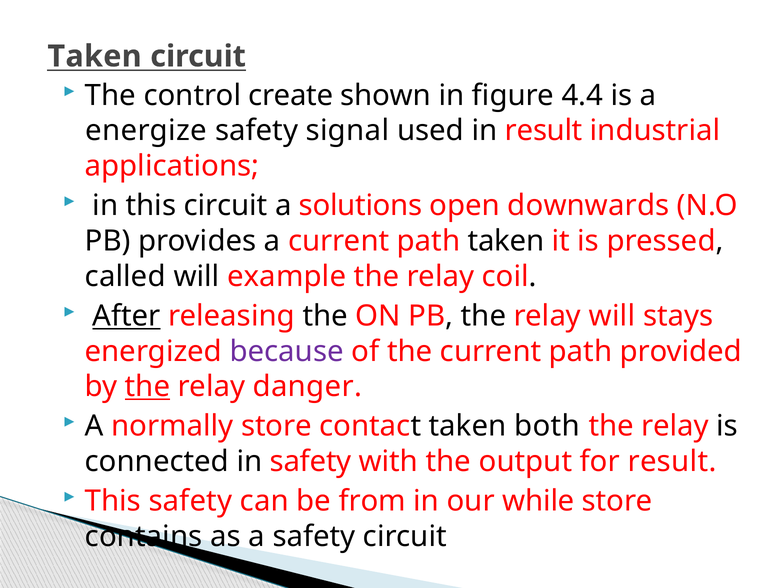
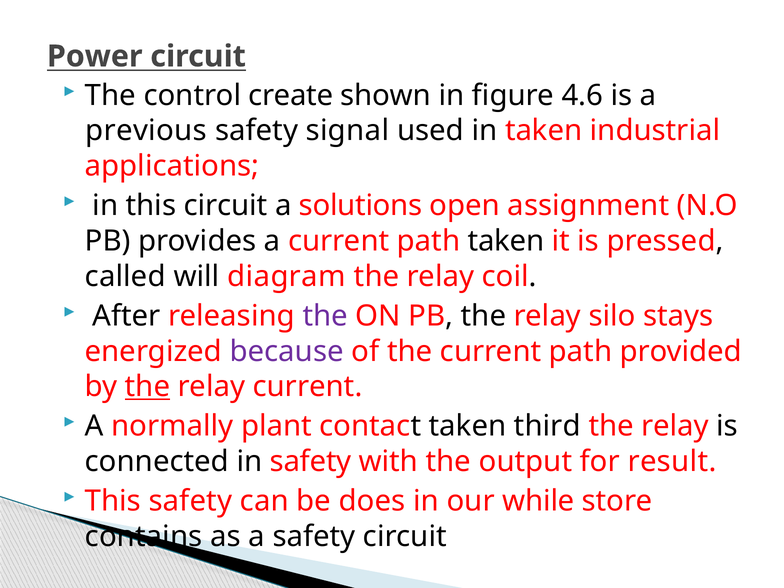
Taken: Taken -> Power (95, 56)
4.4: 4.4 -> 4.6 (582, 95)
energize: energize -> previous (146, 131)
in result: result -> taken (544, 131)
downwards: downwards -> assignment (588, 206)
example: example -> diagram (287, 276)
After underline: present -> none (127, 316)
the colour: black -> purple (325, 316)
relay will: will -> silo (612, 316)
relay danger: danger -> current (308, 387)
normally store: store -> plant (276, 426)
both: both -> third (547, 426)
from: from -> does (372, 501)
